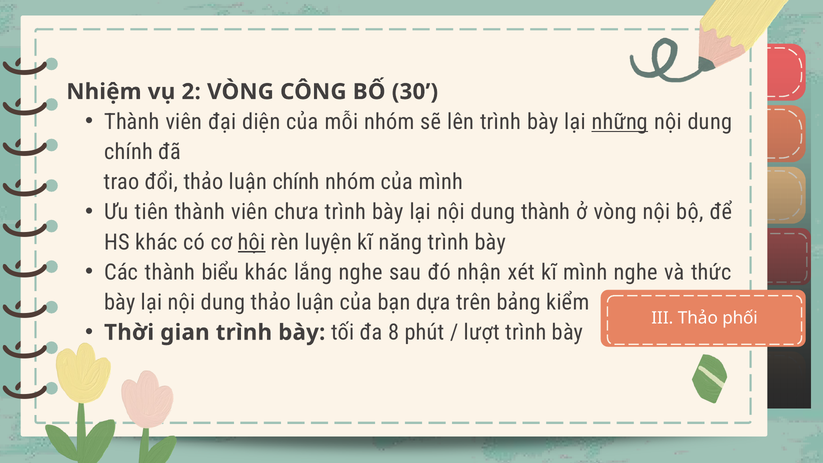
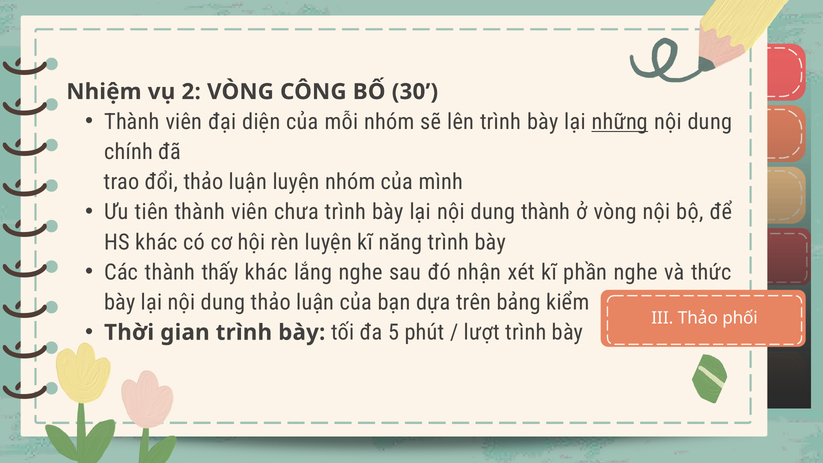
luận chính: chính -> luyện (296, 182)
hội underline: present -> none (251, 242)
biểu: biểu -> thấy (220, 272)
kĩ mình: mình -> phần (585, 272)
8: 8 -> 5 (394, 332)
